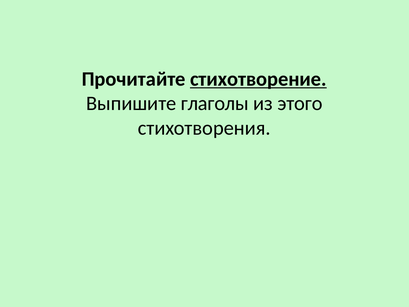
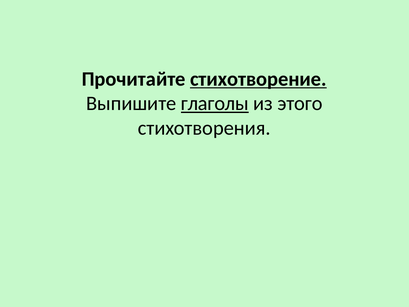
глаголы underline: none -> present (215, 103)
